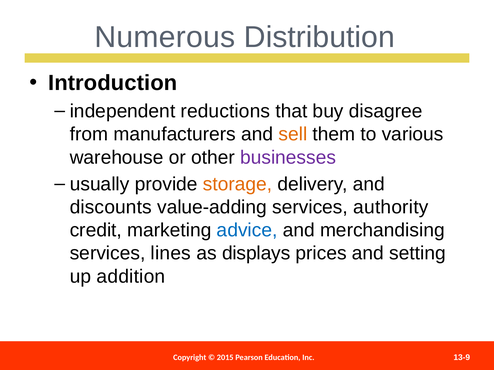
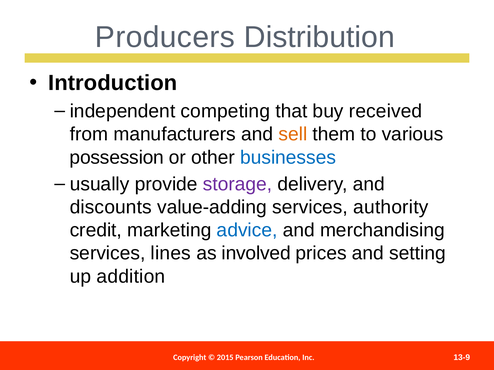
Numerous: Numerous -> Producers (165, 37)
reductions: reductions -> competing (225, 111)
disagree: disagree -> received (386, 111)
warehouse: warehouse -> possession (117, 158)
businesses colour: purple -> blue (288, 158)
storage colour: orange -> purple (238, 184)
displays: displays -> involved (256, 254)
